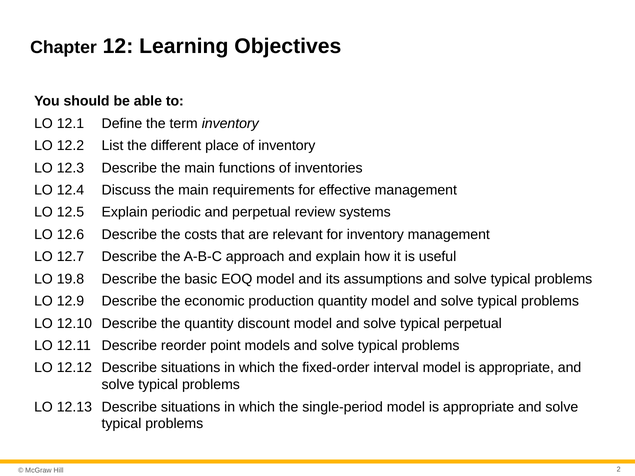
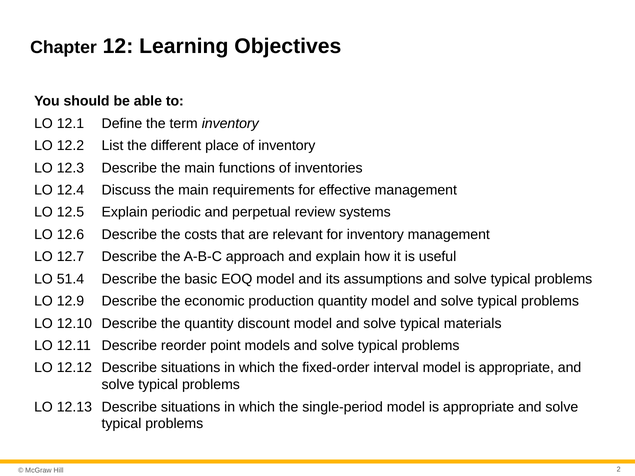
19.8: 19.8 -> 51.4 (70, 279)
typical perpetual: perpetual -> materials (473, 324)
